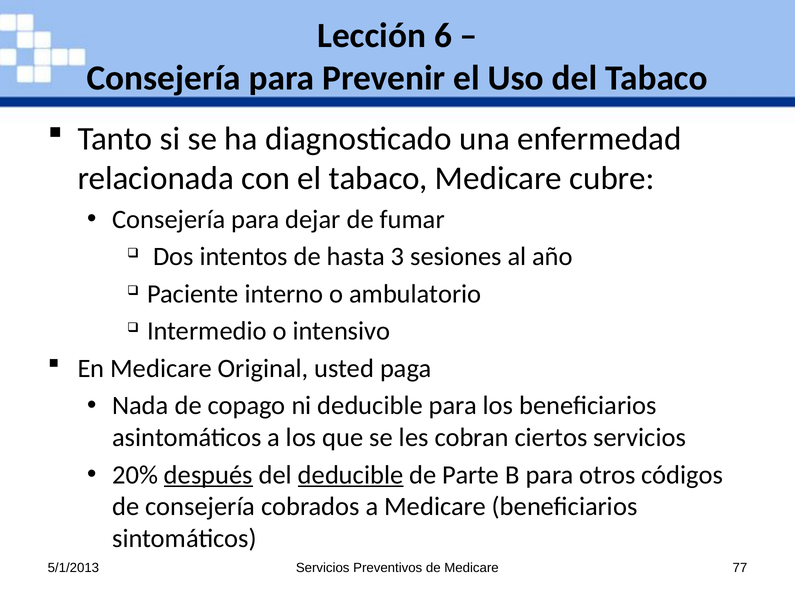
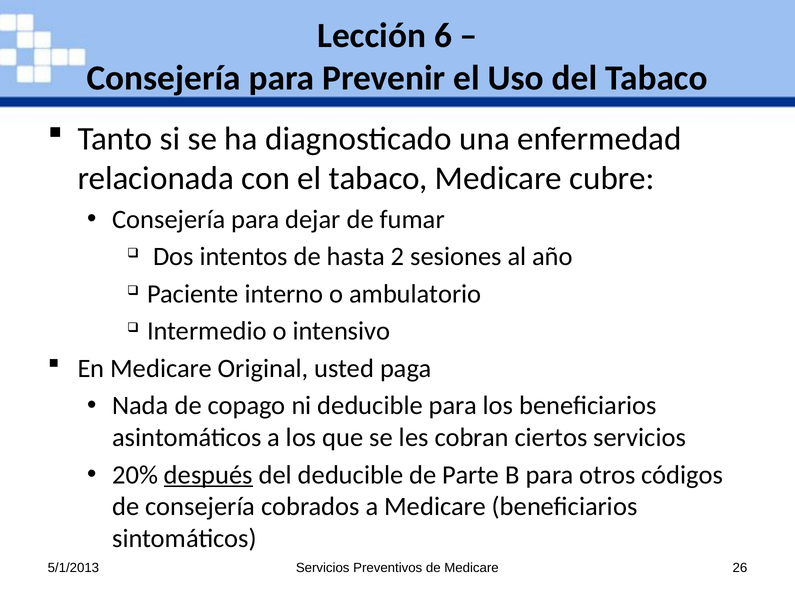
3: 3 -> 2 (397, 257)
deducible underline: present -> none (351, 475)
77: 77 -> 26 (740, 568)
